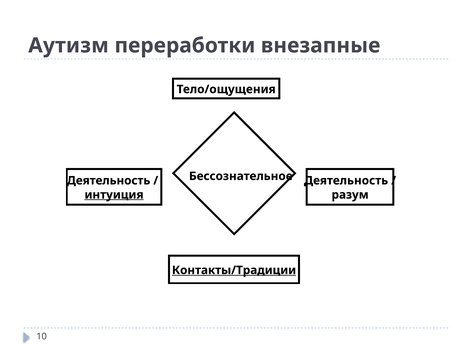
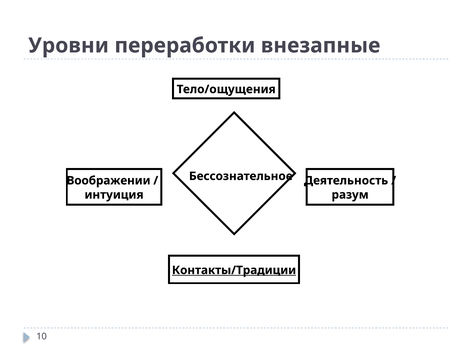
Аутизм: Аутизм -> Уровни (69, 46)
Деятельность: Деятельность -> Воображении (109, 181)
интуиция underline: present -> none (114, 195)
